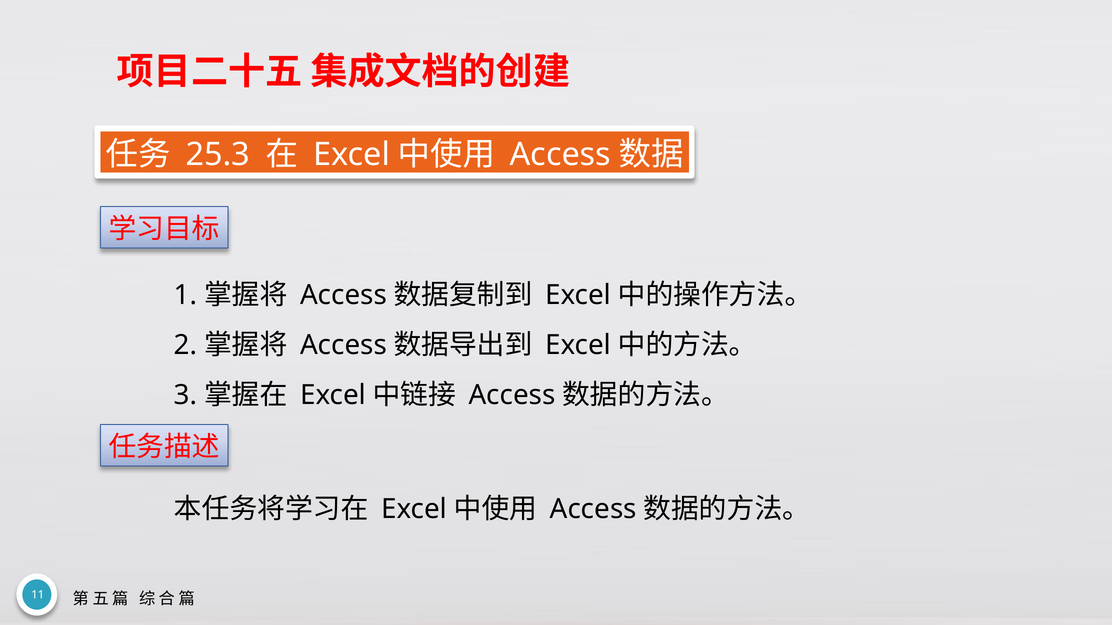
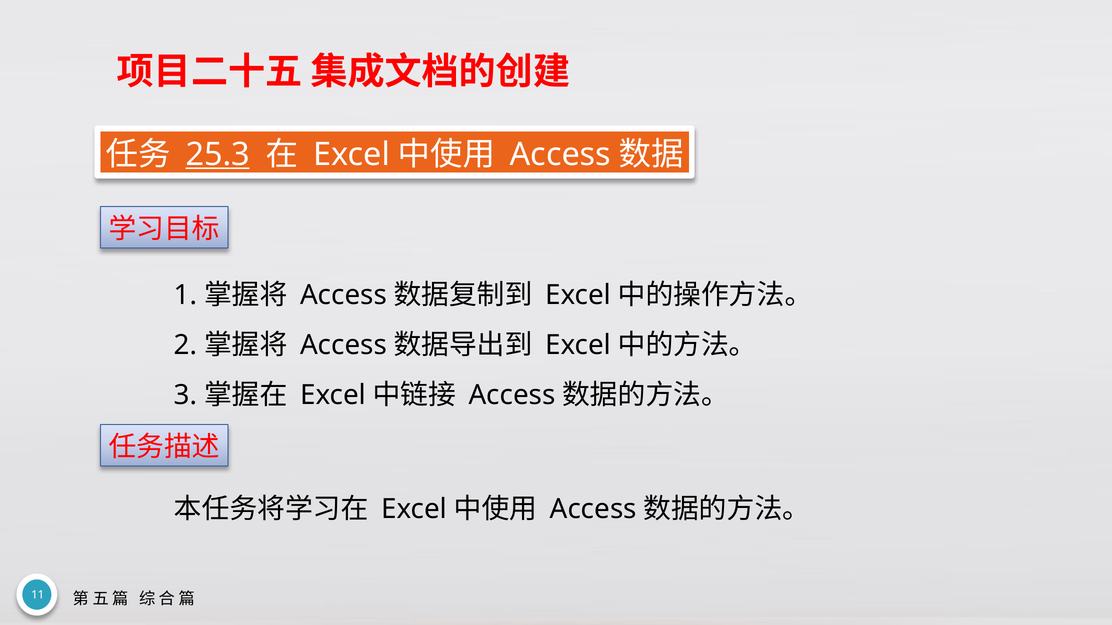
25.3 underline: none -> present (218, 154)
